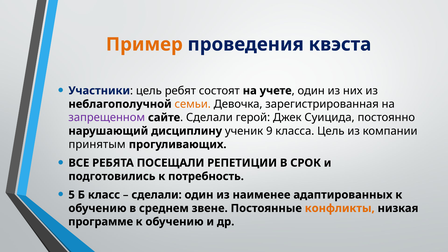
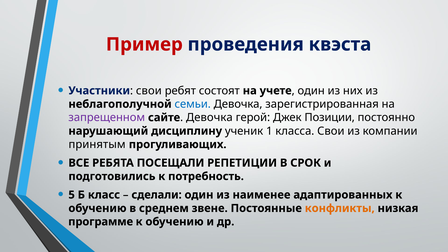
Пример colour: orange -> red (144, 44)
цель: цель -> свои (149, 91)
семьи colour: orange -> blue (193, 104)
Сделали: Сделали -> Девочка (209, 118)
Суицида: Суицида -> Позиции (330, 118)
9: 9 -> 1 (269, 131)
класса Цель: Цель -> Свои (331, 131)
